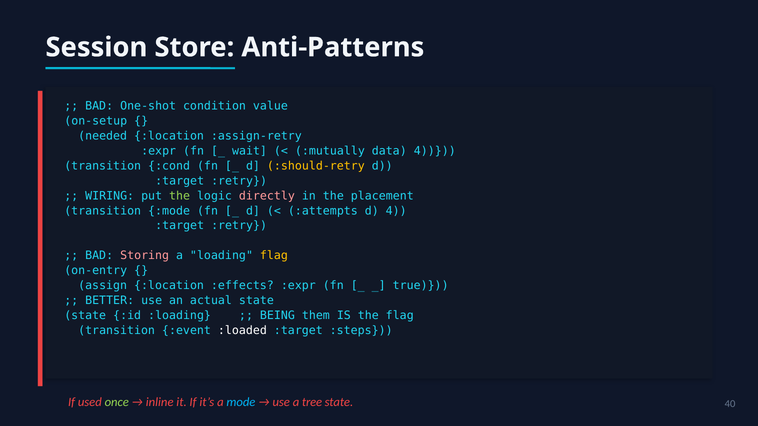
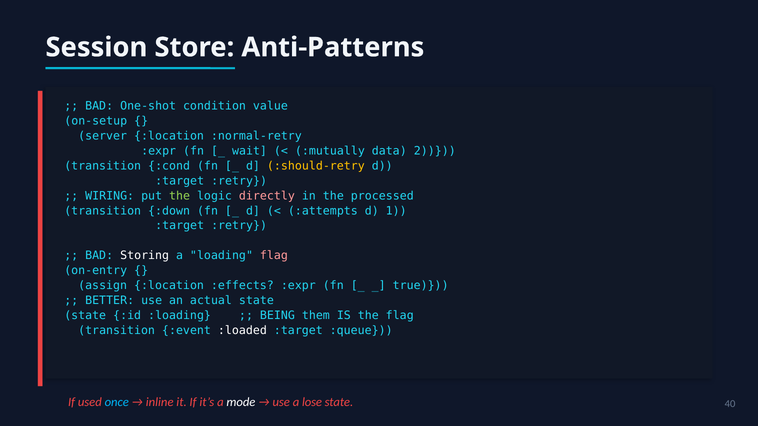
needed: needed -> server (103, 136)
:assign-retry: :assign-retry -> :normal-retry (256, 136)
data 4: 4 -> 2 (435, 151)
placement: placement -> processed (382, 196)
:mode: :mode -> :down (169, 211)
d 4: 4 -> 1 (396, 211)
Storing colour: pink -> white (145, 256)
flag colour: yellow -> pink (274, 256)
:steps: :steps -> :queue (361, 331)
once colour: light green -> light blue (117, 403)
mode colour: light blue -> white (241, 403)
tree: tree -> lose (312, 403)
